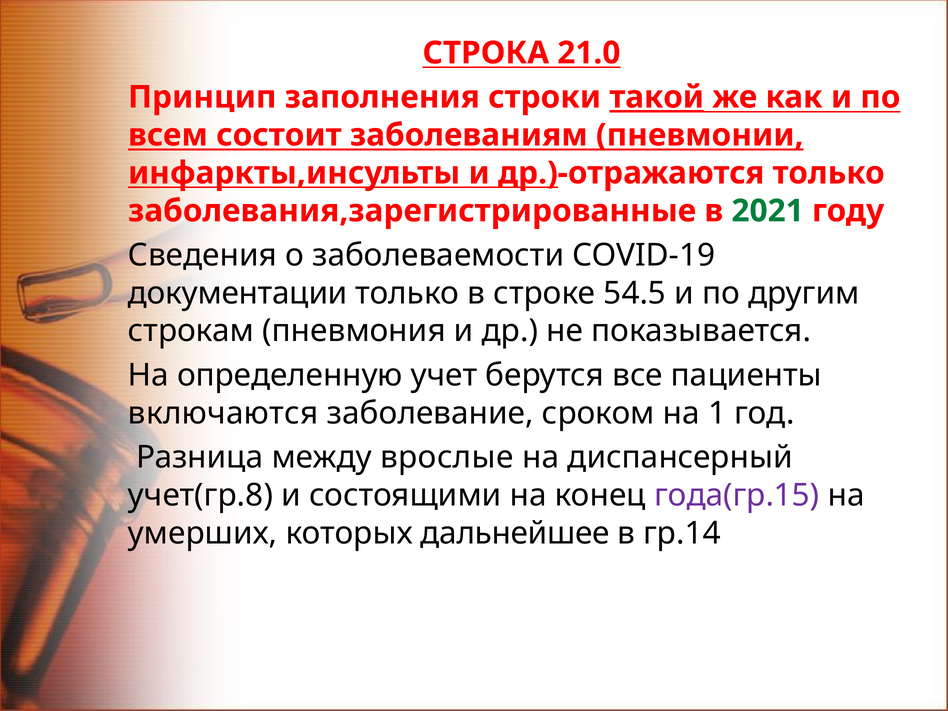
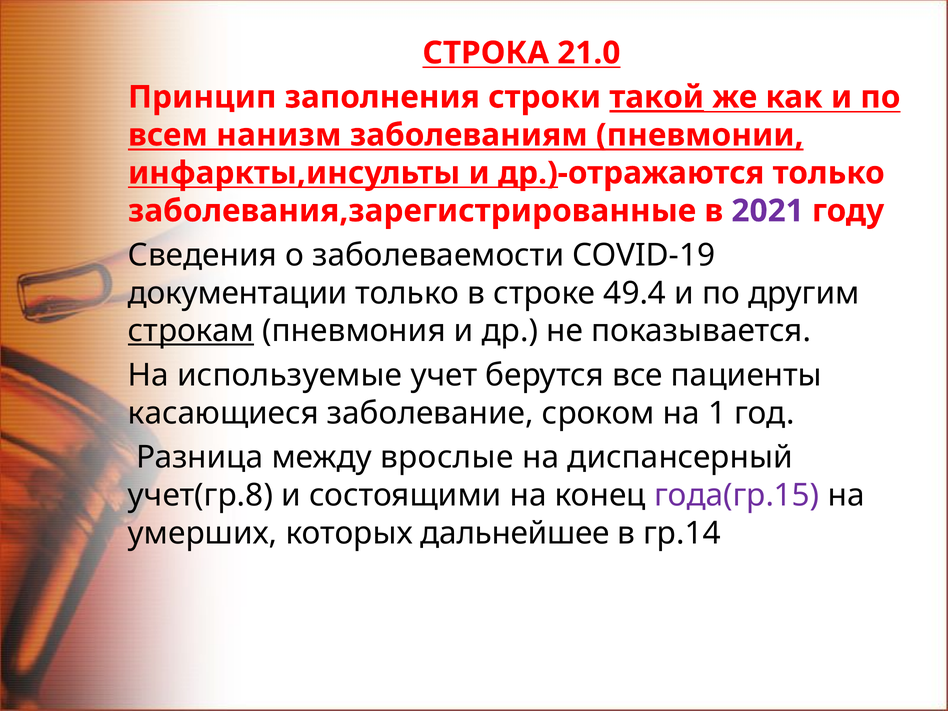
состоит: состоит -> нанизм (279, 135)
2021 colour: green -> purple (768, 211)
54.5: 54.5 -> 49.4 (635, 293)
строкам underline: none -> present (191, 331)
определенную: определенную -> используемые (290, 375)
включаются: включаются -> касающиеся (223, 413)
